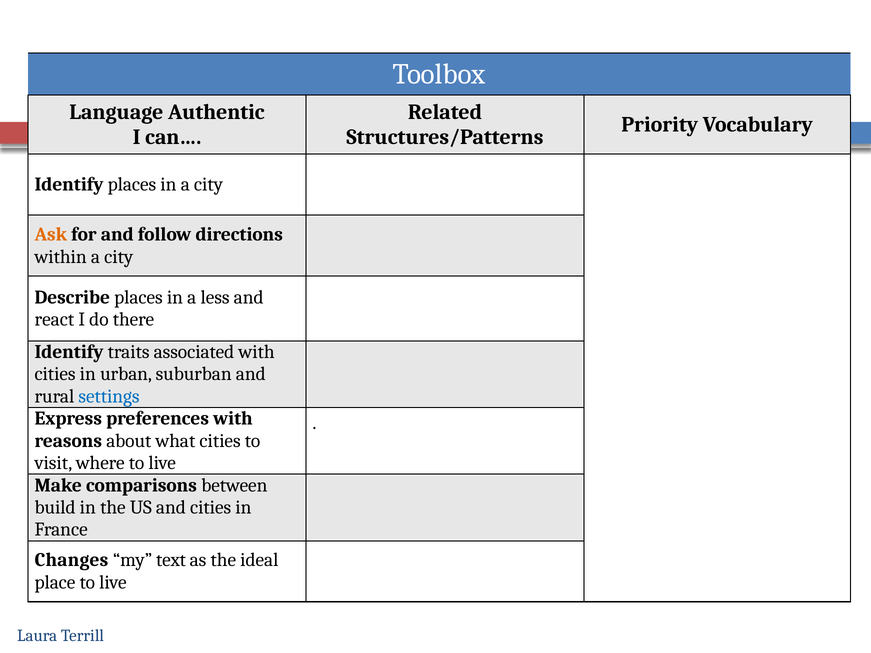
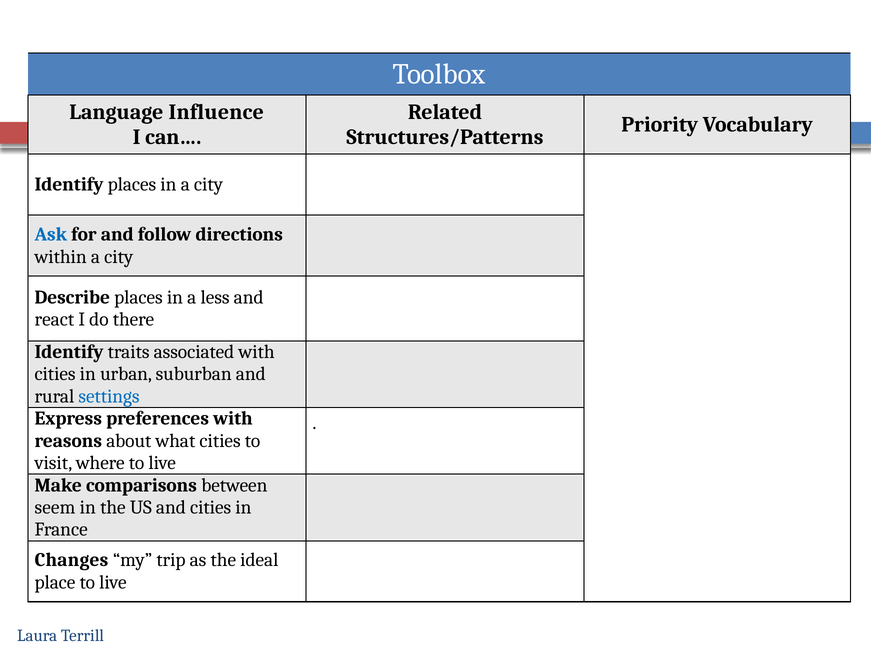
Authentic: Authentic -> Influence (216, 112)
Ask colour: orange -> blue (51, 235)
build: build -> seem (55, 508)
text: text -> trip (171, 560)
